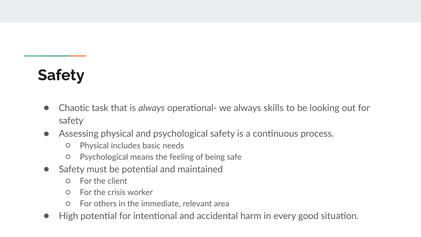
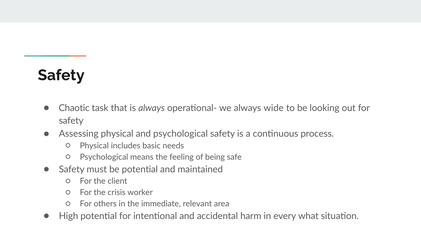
skills: skills -> wide (274, 108)
good: good -> what (308, 216)
